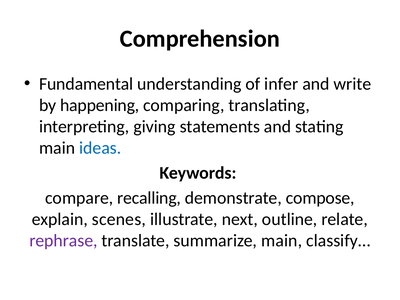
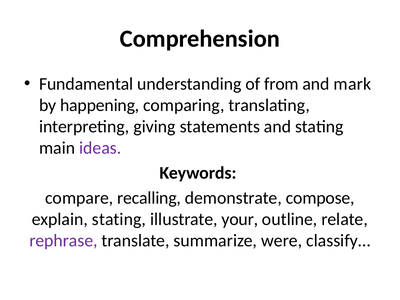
infer: infer -> from (281, 84)
write: write -> mark (352, 84)
ideas colour: blue -> purple (100, 148)
explain scenes: scenes -> stating (119, 219)
next: next -> your (240, 219)
summarize main: main -> were (282, 241)
